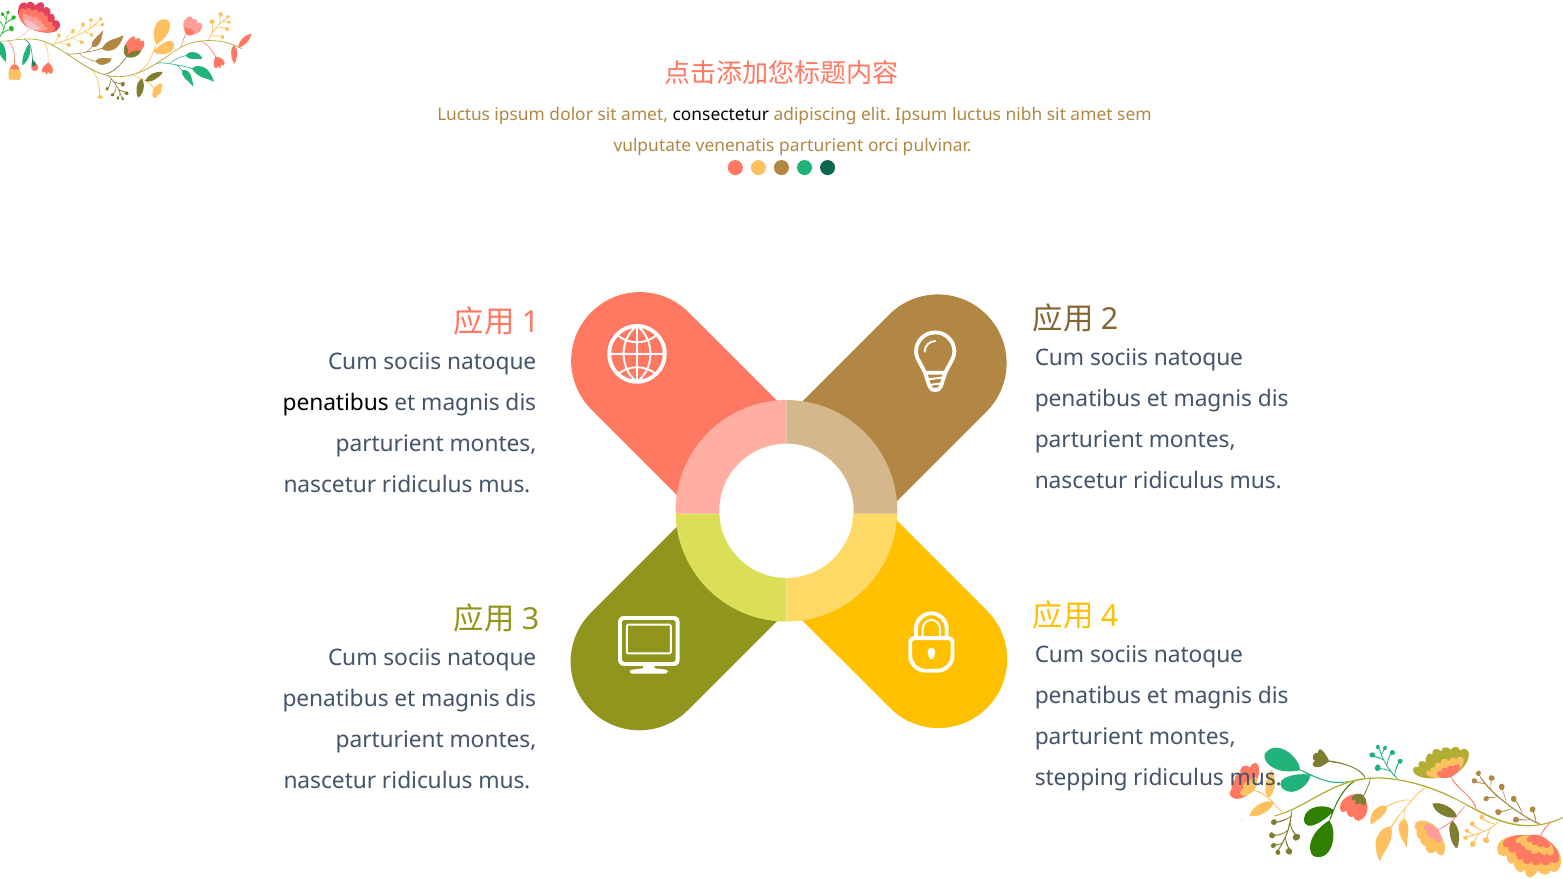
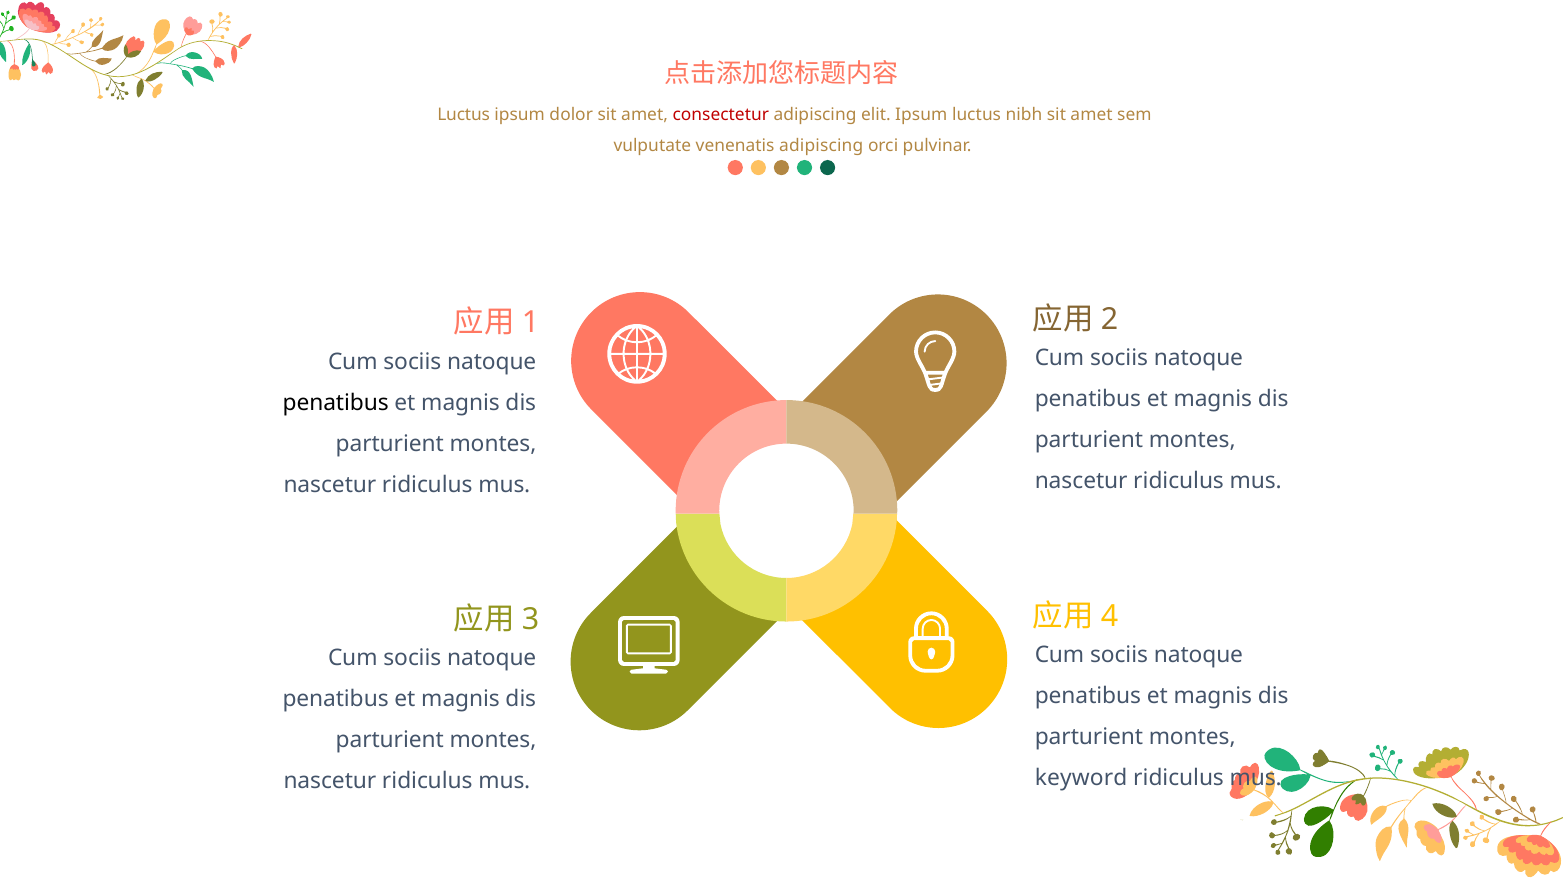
consectetur colour: black -> red (721, 115)
venenatis parturient: parturient -> adipiscing (821, 146)
stepping: stepping -> keyword (1081, 778)
